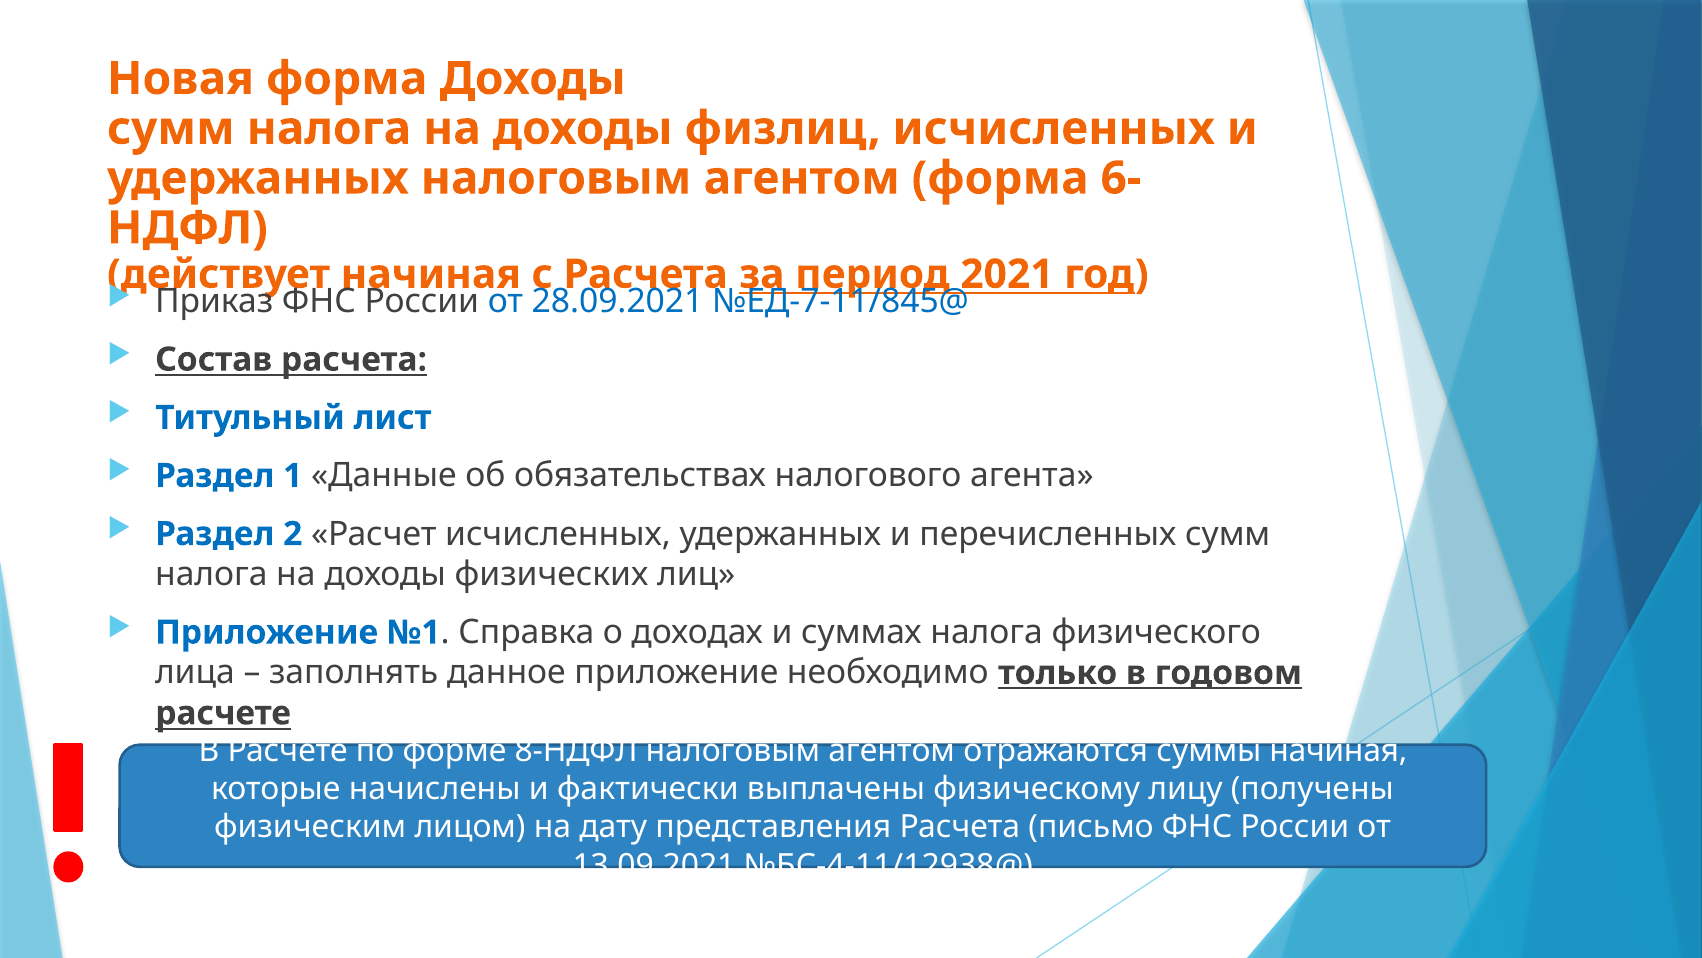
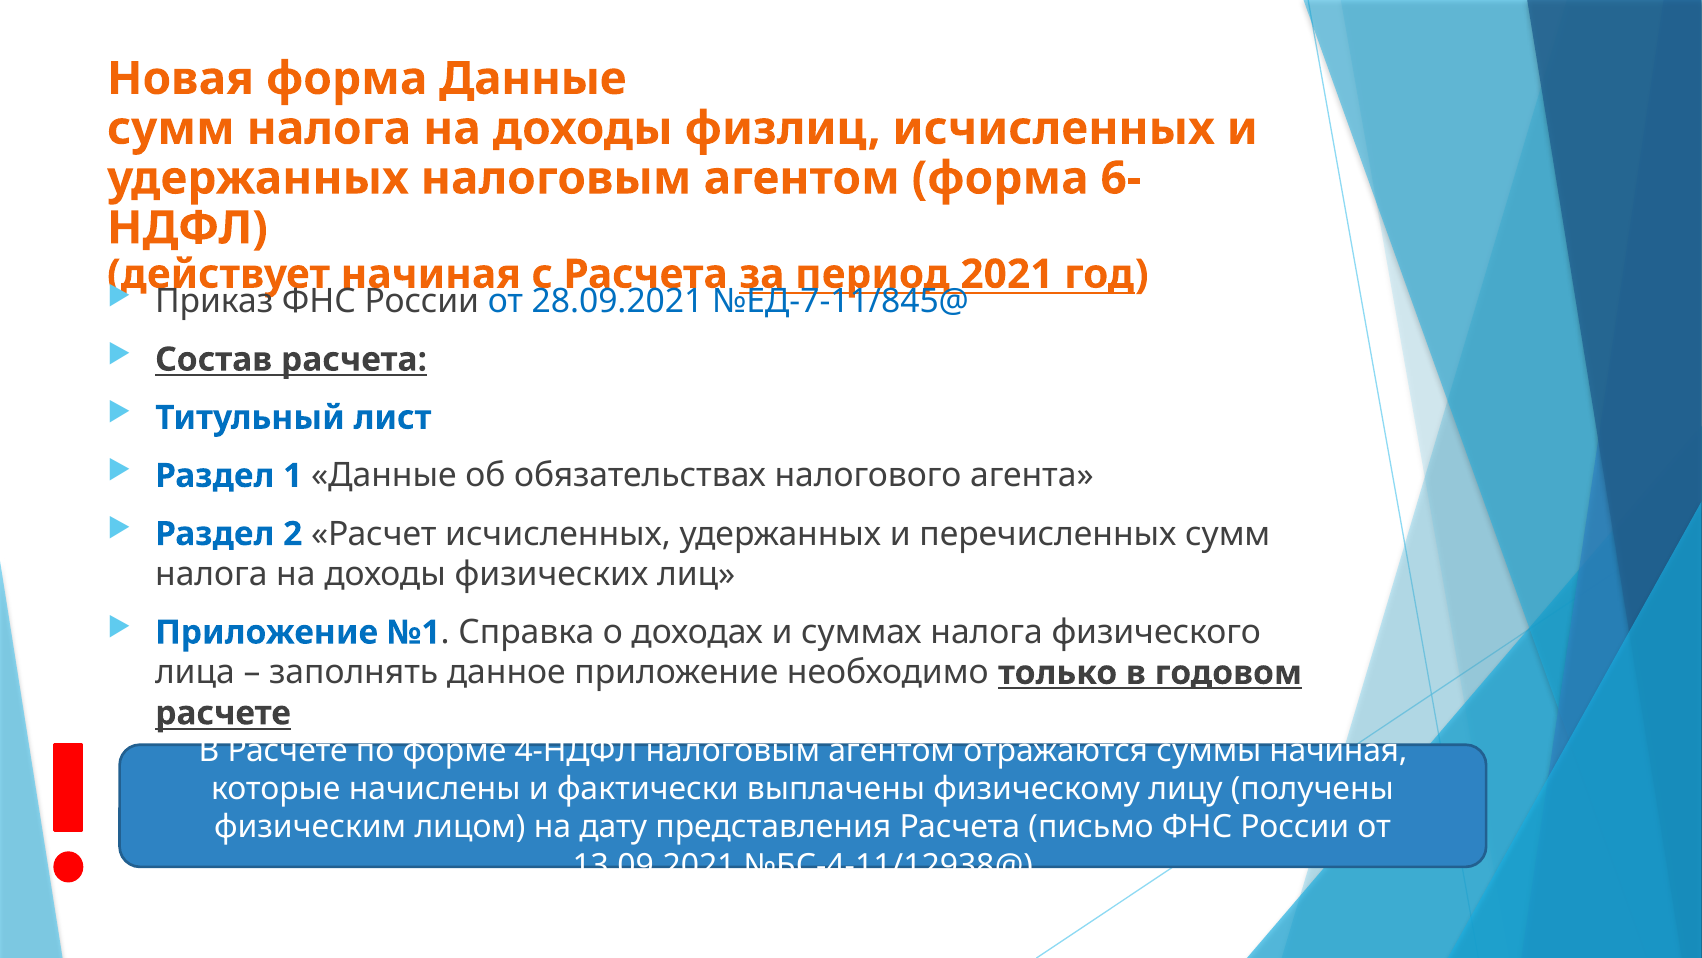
форма Доходы: Доходы -> Данные (533, 79)
8-НДФЛ: 8-НДФЛ -> 4-НДФЛ (576, 750)
